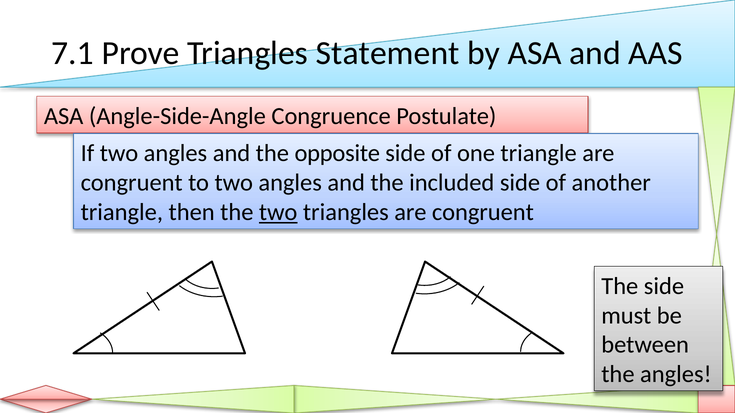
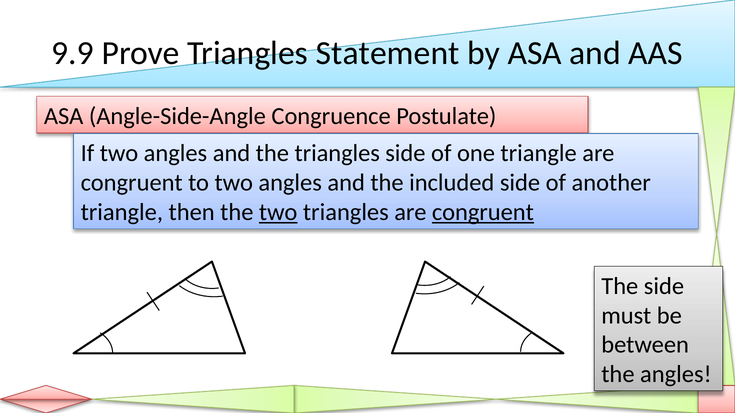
7.1: 7.1 -> 9.9 (73, 53)
the opposite: opposite -> triangles (337, 154)
congruent underline: none -> present (483, 212)
